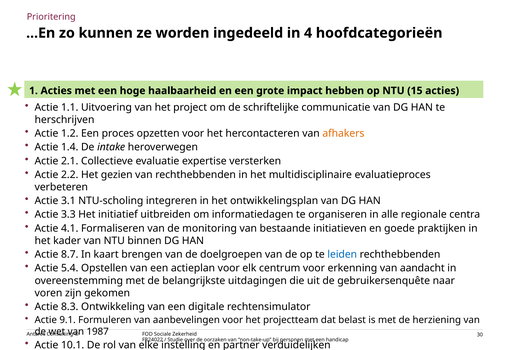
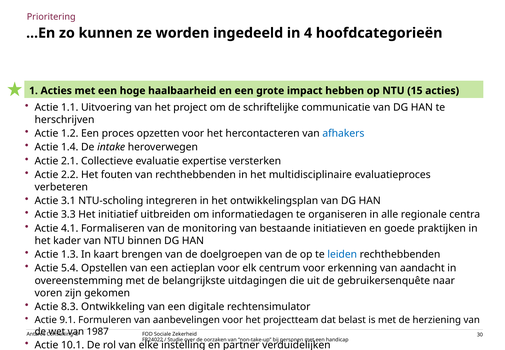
afhakers colour: orange -> blue (343, 133)
gezien: gezien -> fouten (117, 174)
8.7: 8.7 -> 1.3 (70, 254)
